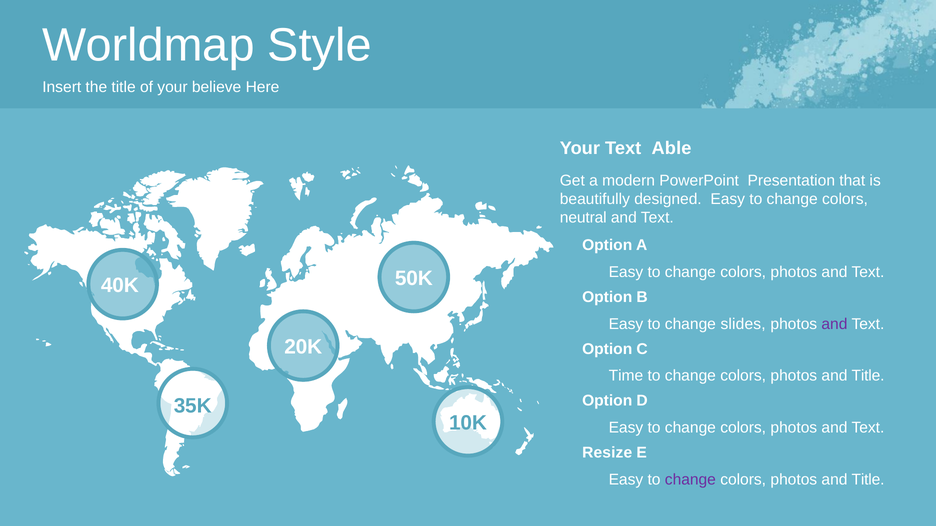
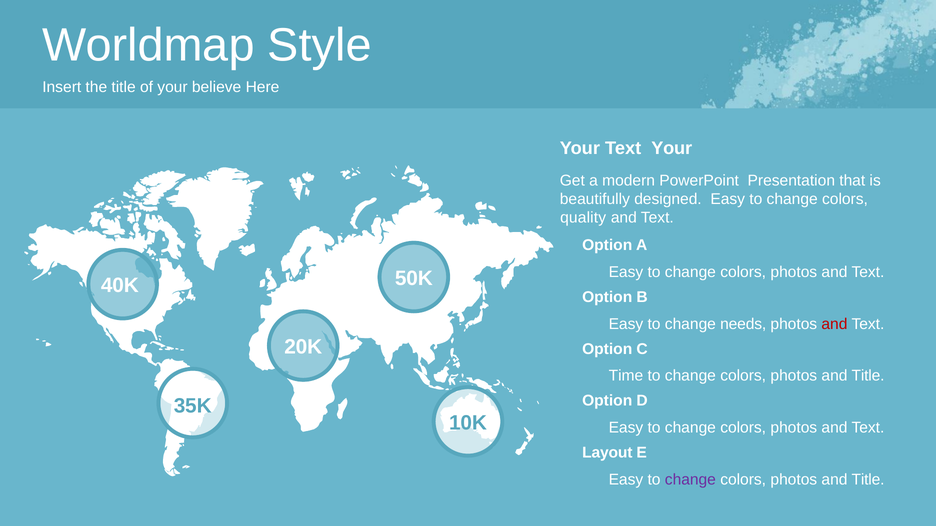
Your Text Able: Able -> Your (672, 149)
neutral: neutral -> quality (583, 218)
slides: slides -> needs (743, 324)
and colour: purple -> red (834, 324)
Resize: Resize -> Layout (607, 453)
